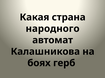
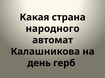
боях: боях -> день (39, 64)
